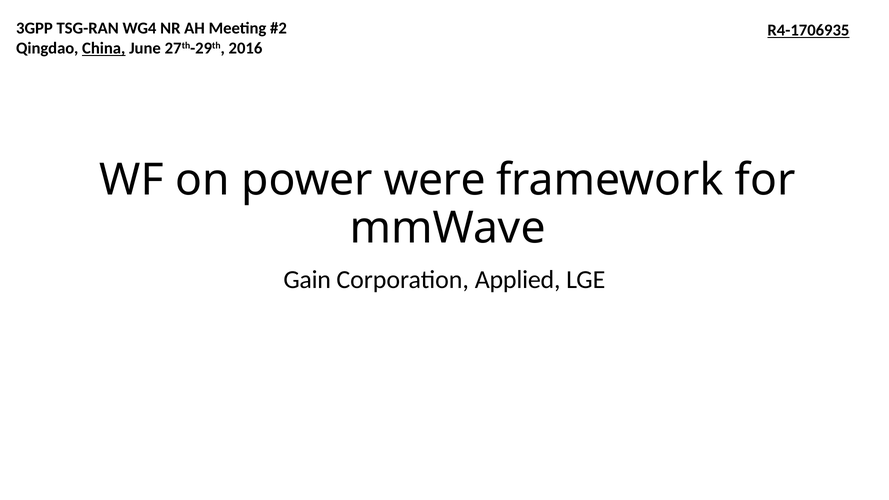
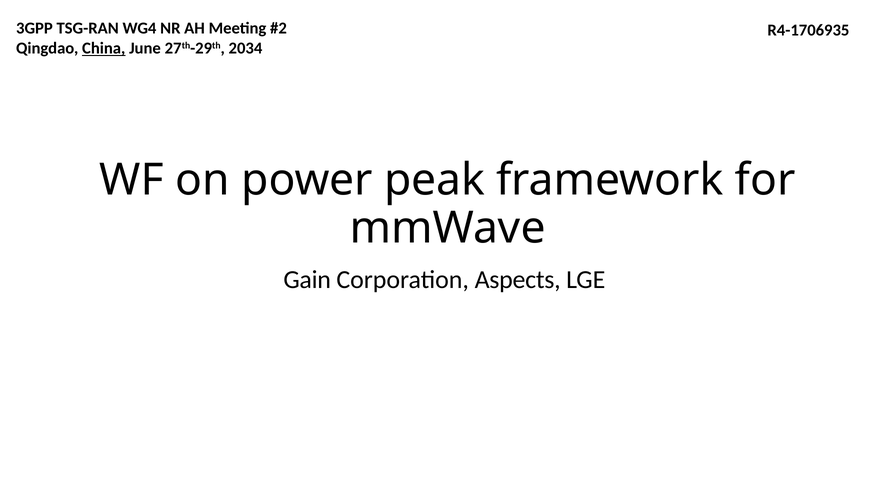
R4-1706935 underline: present -> none (808, 30)
2016: 2016 -> 2034 (245, 48)
were: were -> peak (435, 180)
Applied: Applied -> Aspects (518, 280)
